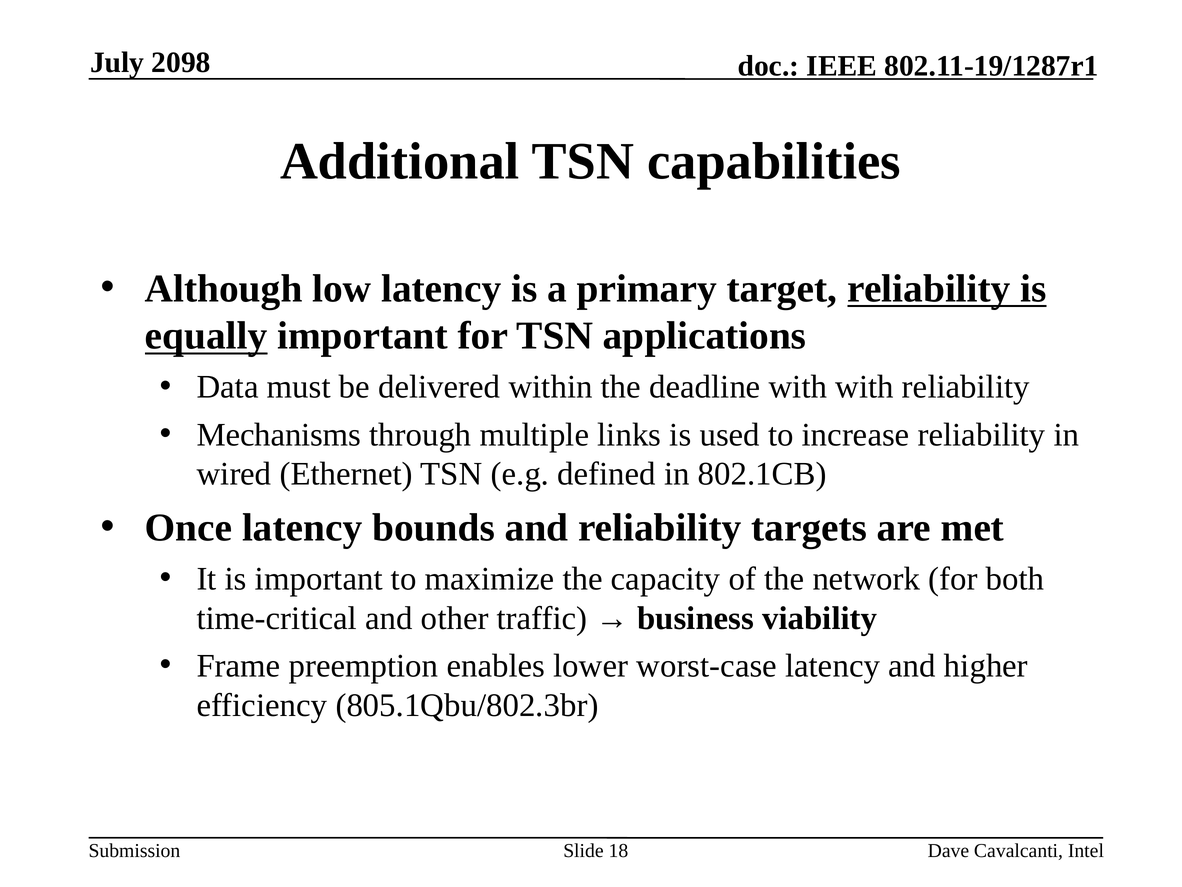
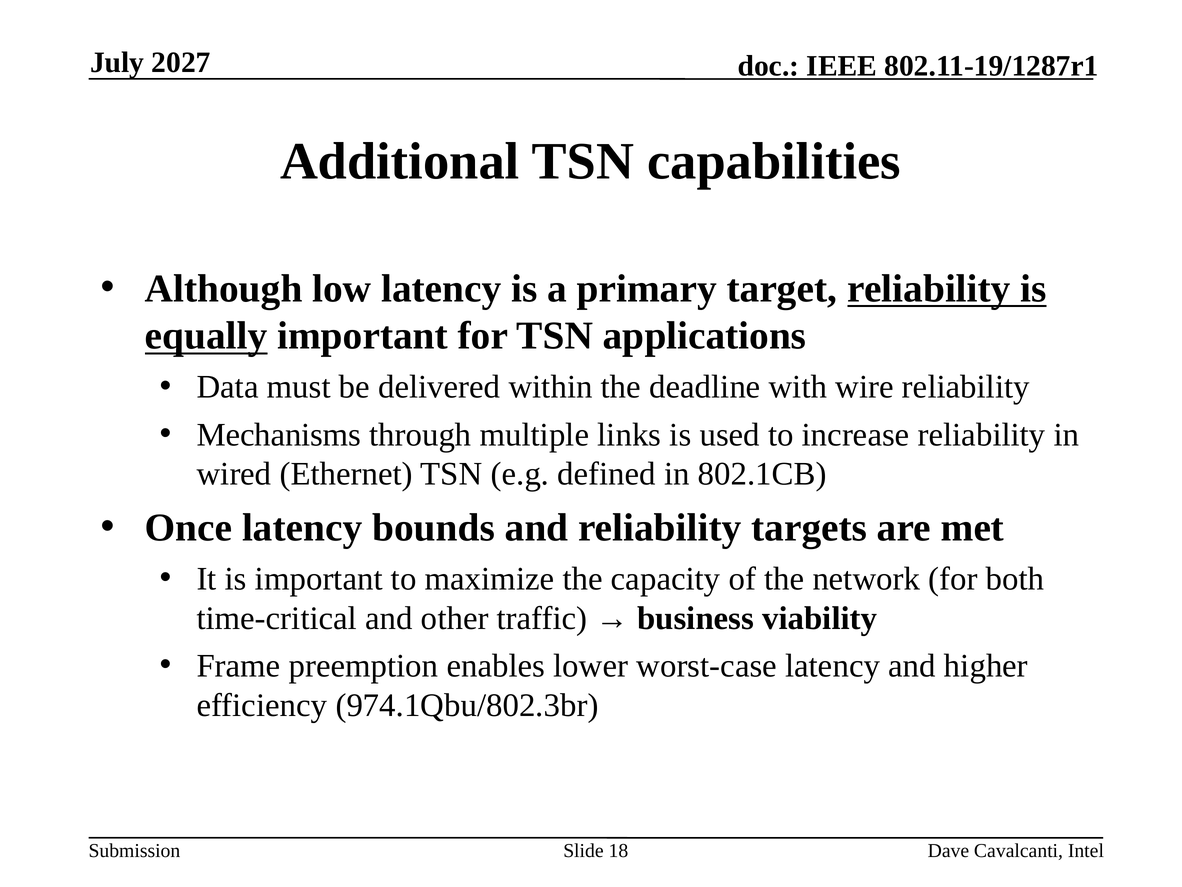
2098: 2098 -> 2027 (181, 63)
with with: with -> wire (865, 387)
805.1Qbu/802.3br: 805.1Qbu/802.3br -> 974.1Qbu/802.3br (467, 705)
